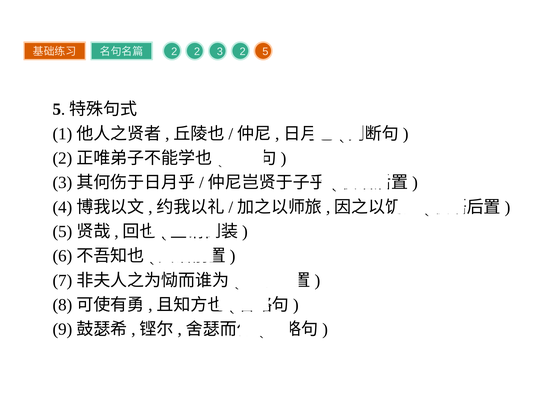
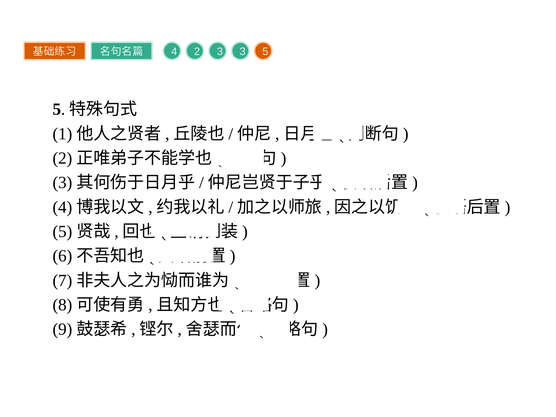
2: 2 -> 4 (174, 52)
3 2: 2 -> 3 (243, 52)
